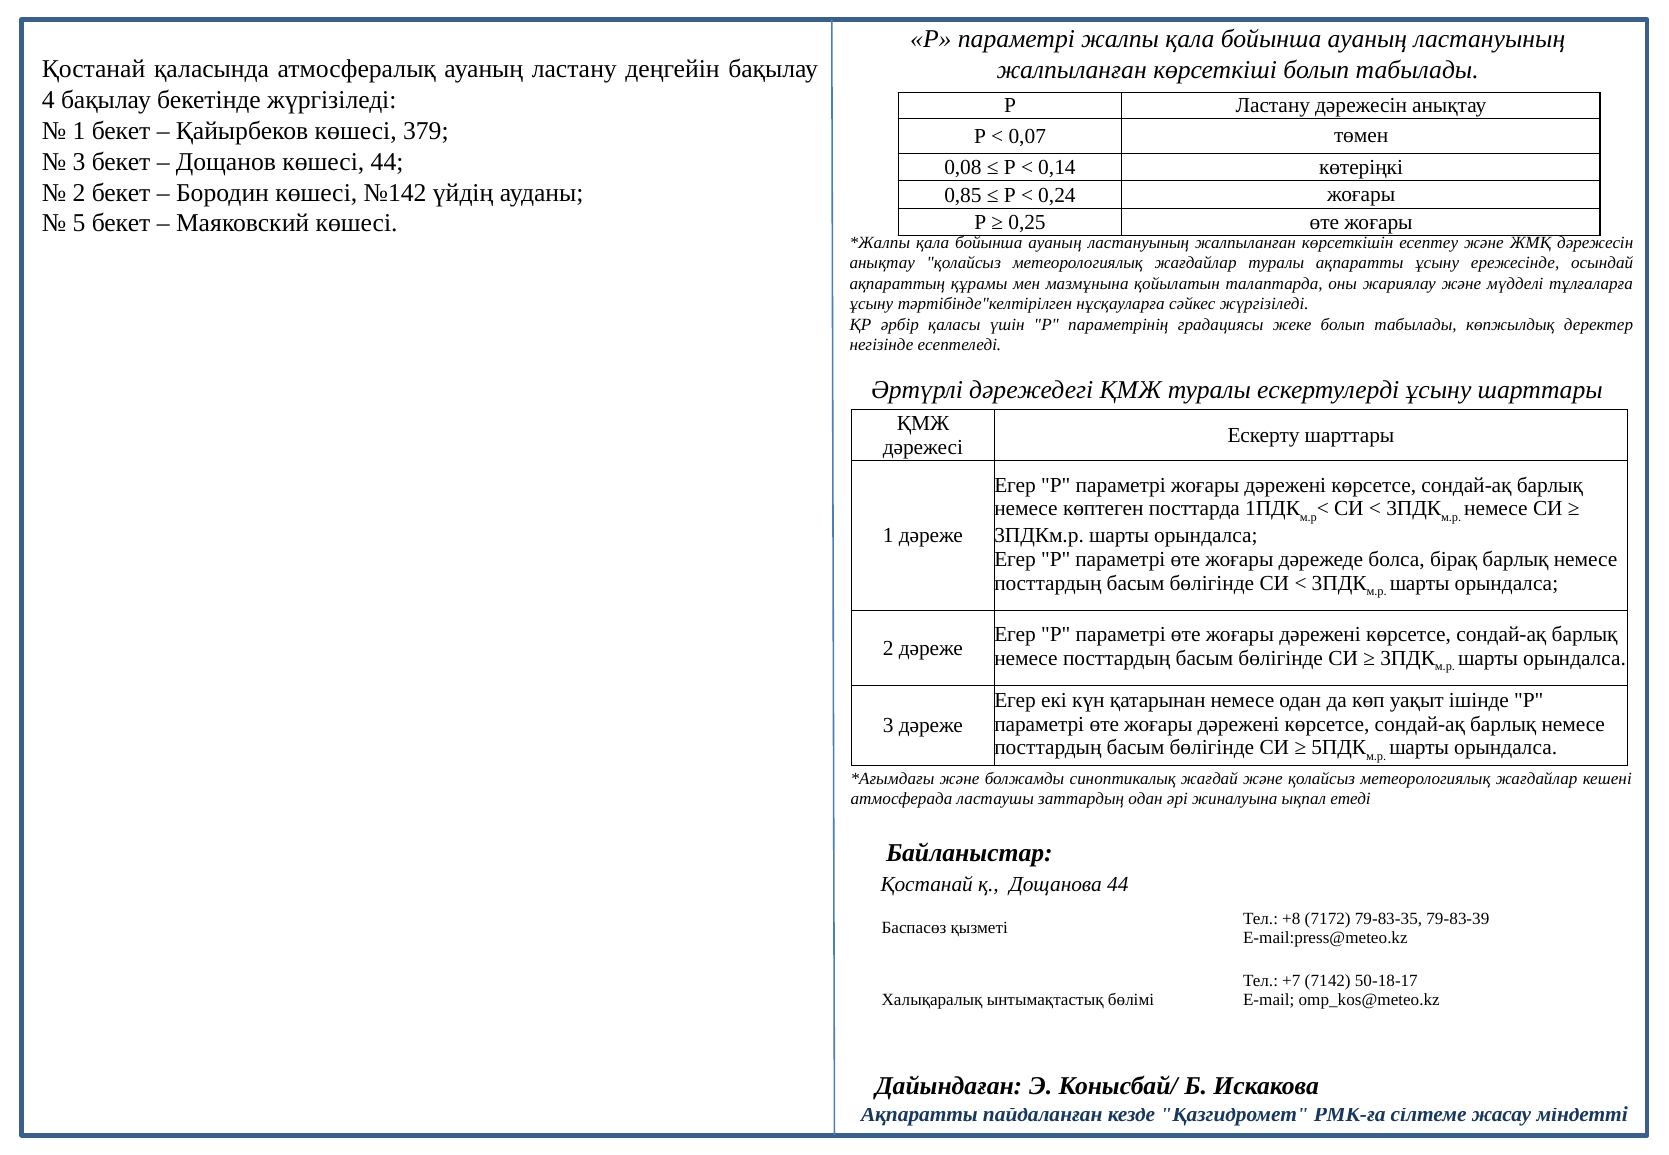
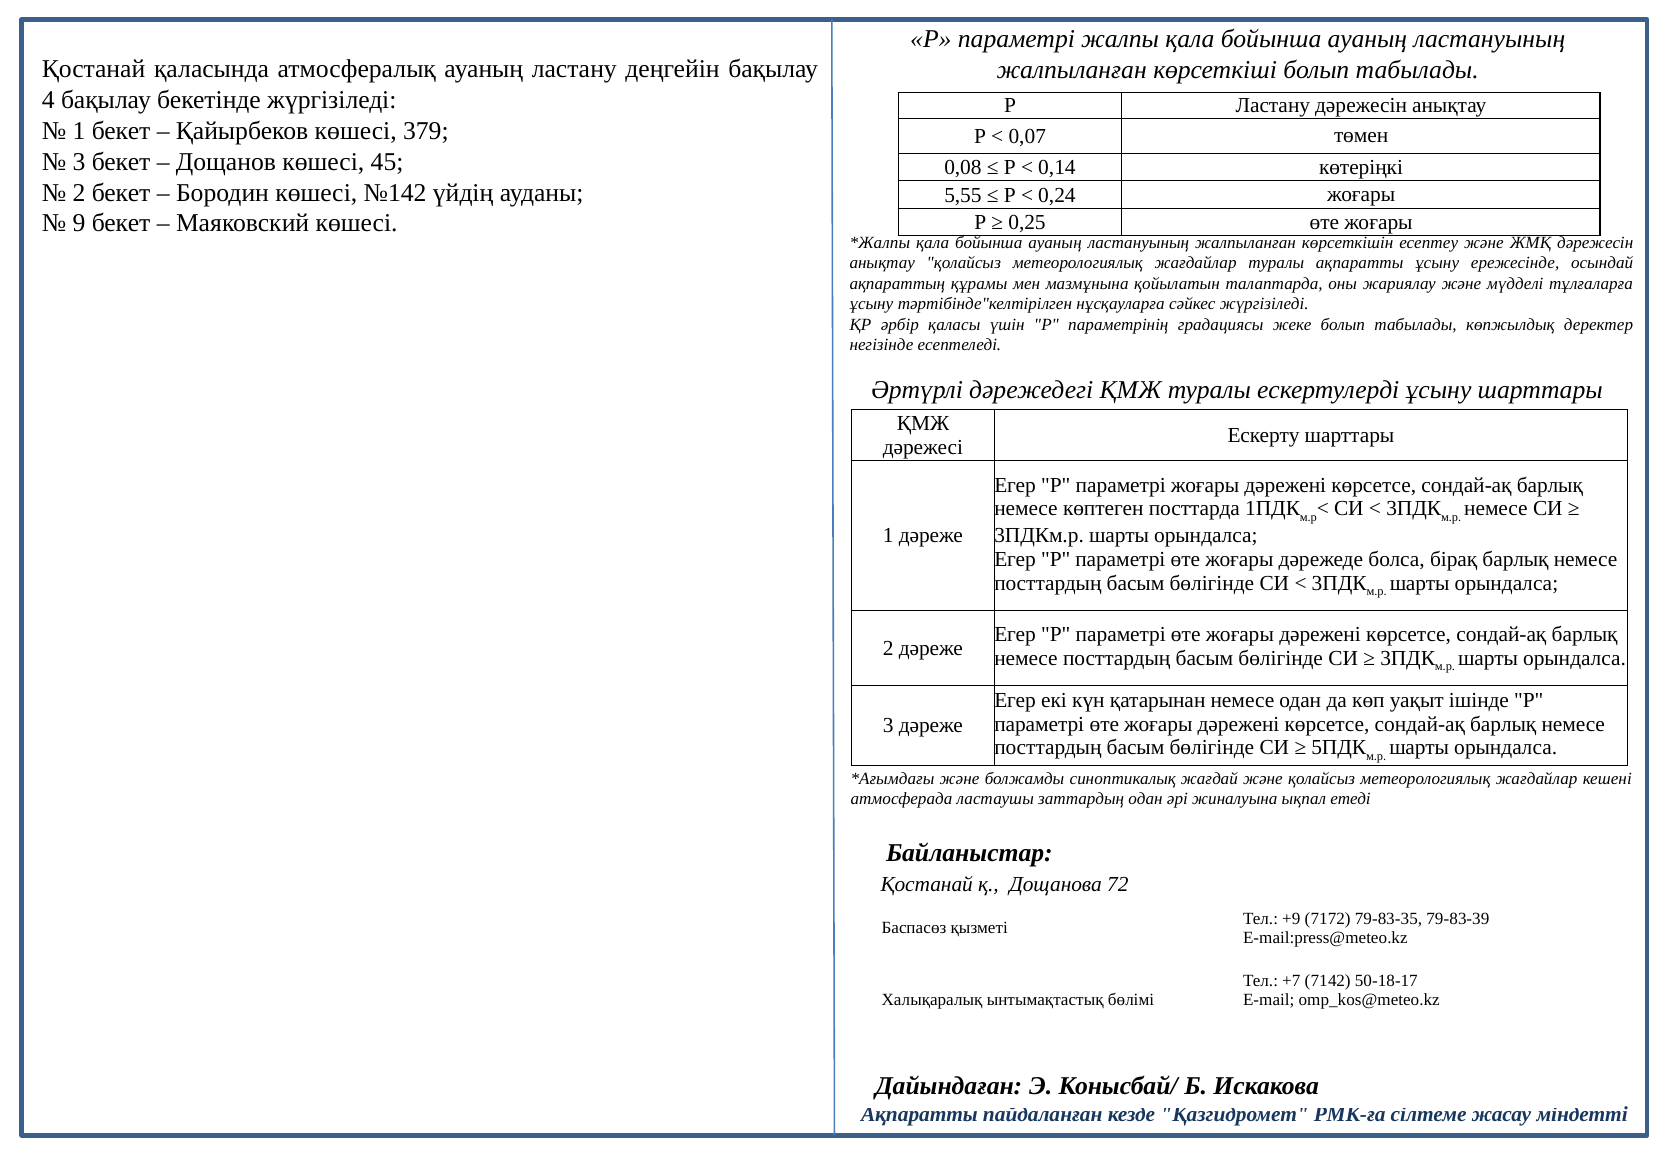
көшесі 44: 44 -> 45 (387, 162)
0,85: 0,85 -> 5,55 (963, 195)
5: 5 -> 9 (79, 223)
Дощанова 44: 44 -> 72 (1118, 884)
+8: +8 -> +9 (1291, 919)
